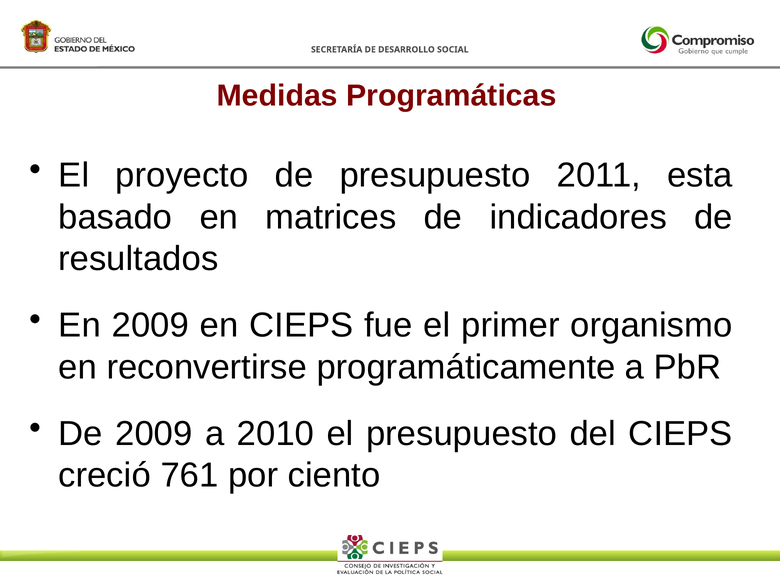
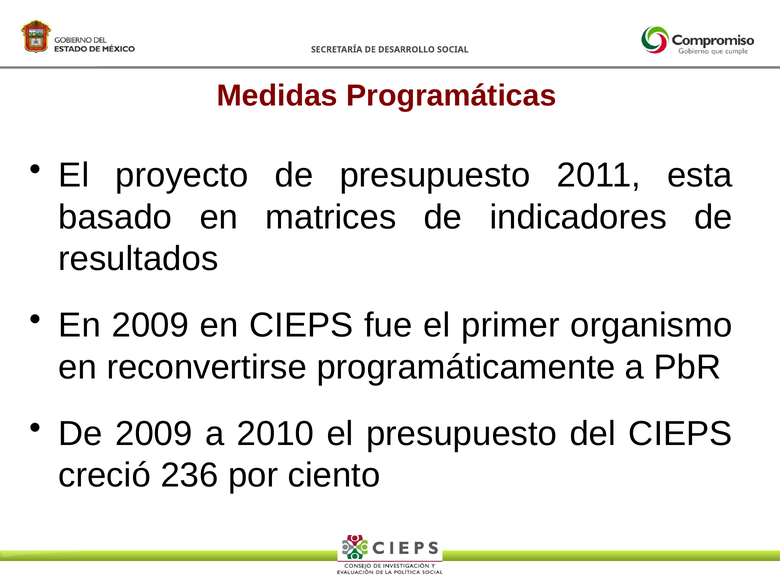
761: 761 -> 236 (189, 475)
